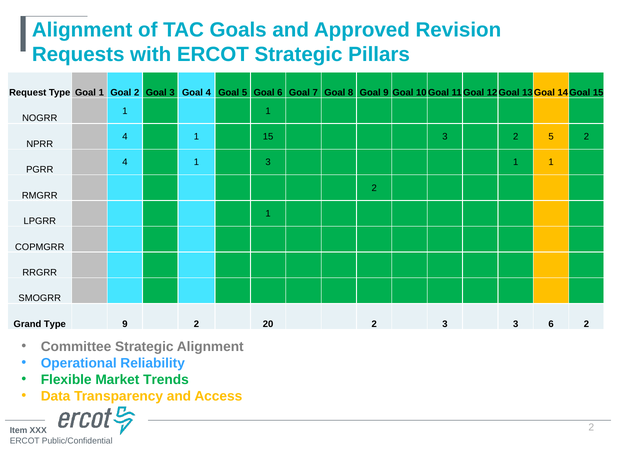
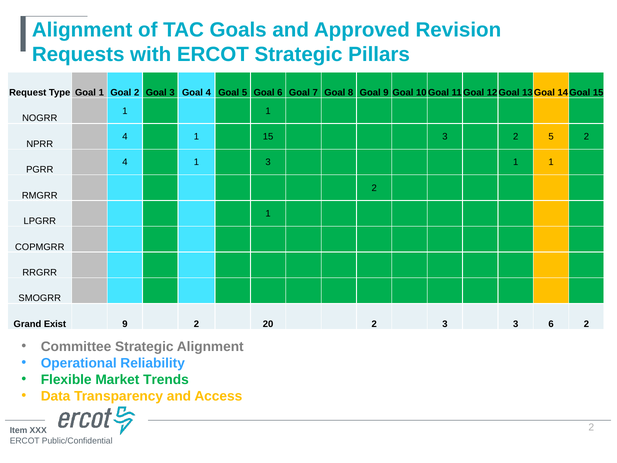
Grand Type: Type -> Exist (55, 324)
